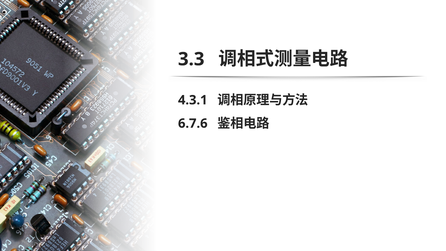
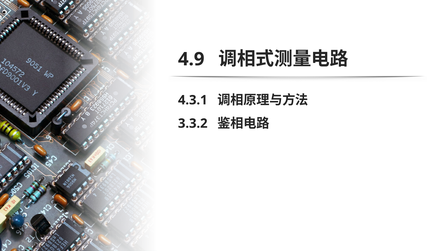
3.3: 3.3 -> 4.9 (191, 59)
6.7.6: 6.7.6 -> 3.3.2 (193, 123)
